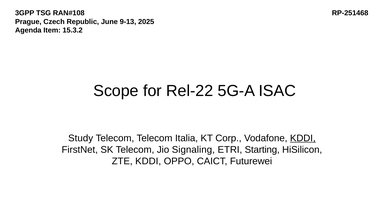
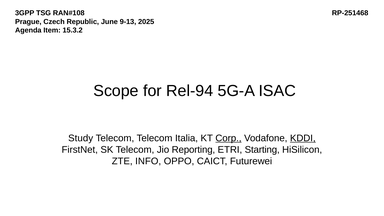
Rel-22: Rel-22 -> Rel-94 (190, 91)
Corp underline: none -> present (228, 138)
Signaling: Signaling -> Reporting (193, 150)
ZTE KDDI: KDDI -> INFO (148, 161)
